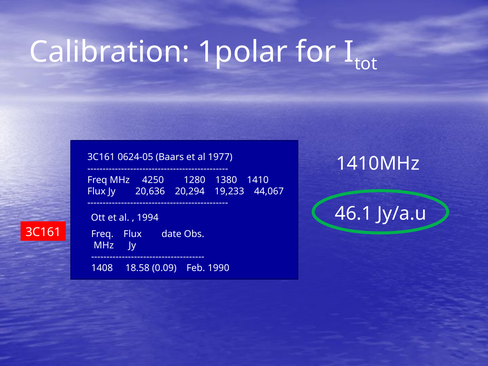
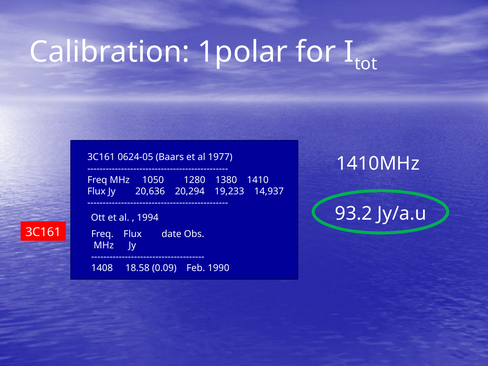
4250: 4250 -> 1050 (153, 180)
44,067: 44,067 -> 14,937 (269, 191)
46.1: 46.1 -> 93.2 (354, 213)
